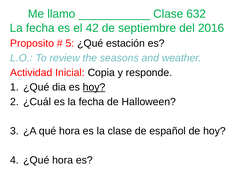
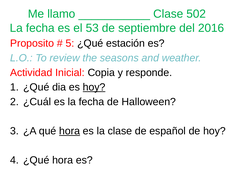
632: 632 -> 502 (196, 14)
42: 42 -> 53 (92, 28)
hora underline: none -> present (70, 131)
